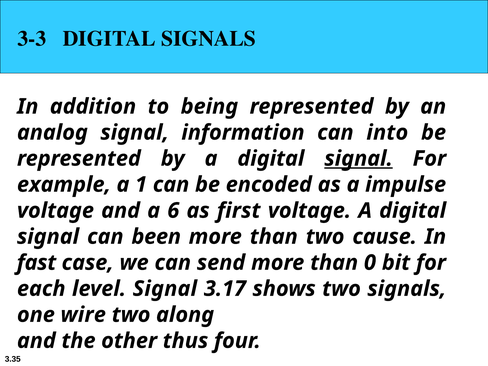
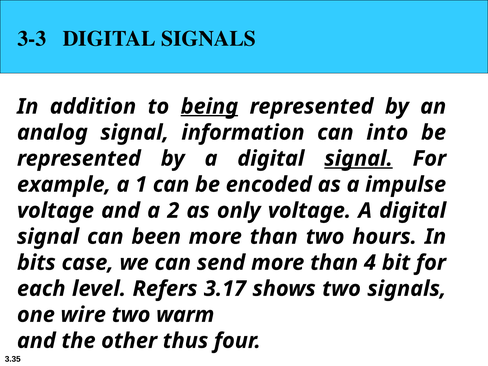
being underline: none -> present (209, 106)
6: 6 -> 2 (173, 211)
first: first -> only (239, 211)
cause: cause -> hours (385, 237)
fast: fast -> bits (36, 263)
0: 0 -> 4 (370, 263)
level Signal: Signal -> Refers (165, 289)
along: along -> warm (185, 315)
